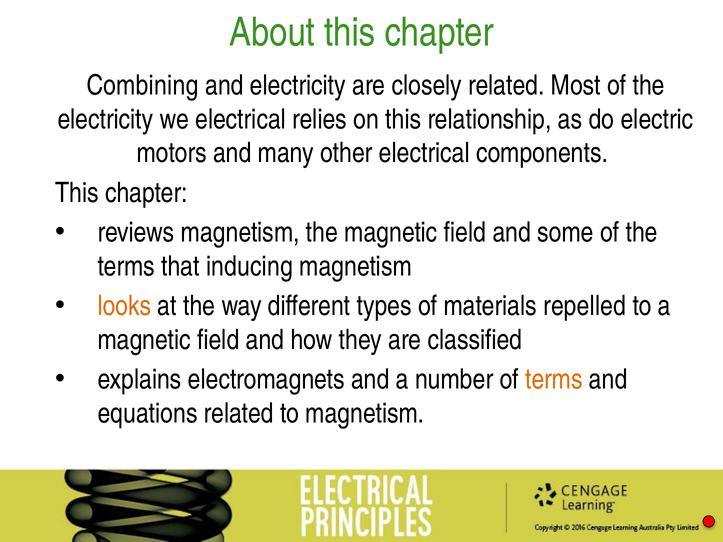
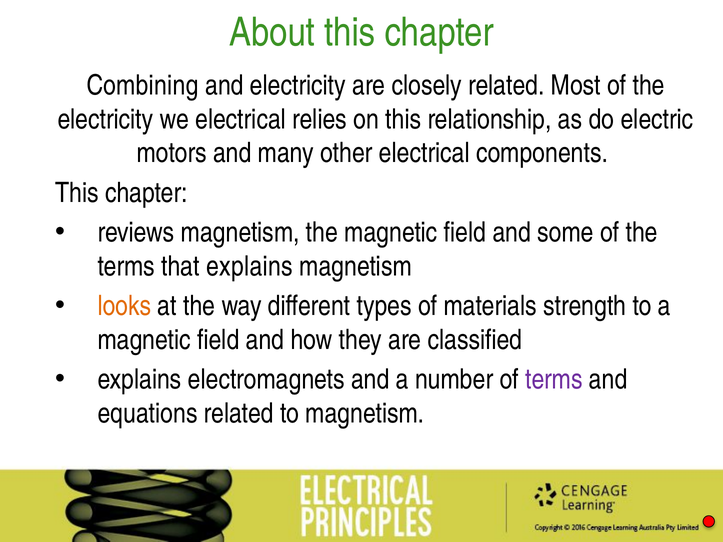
that inducing: inducing -> explains (249, 267)
repelled: repelled -> strength (585, 306)
terms colour: orange -> purple (554, 380)
